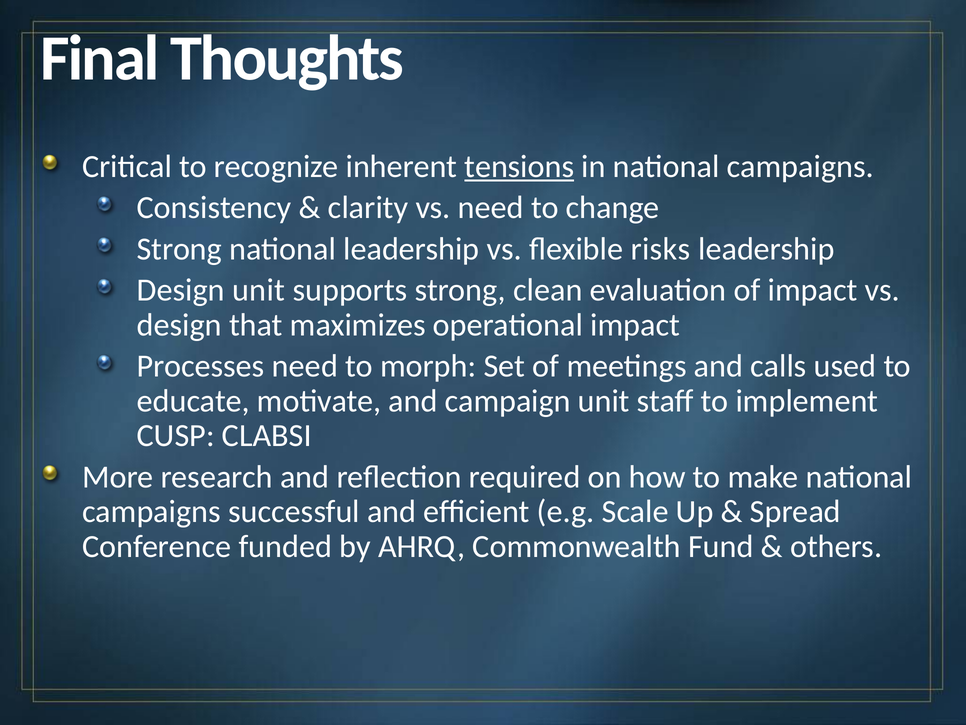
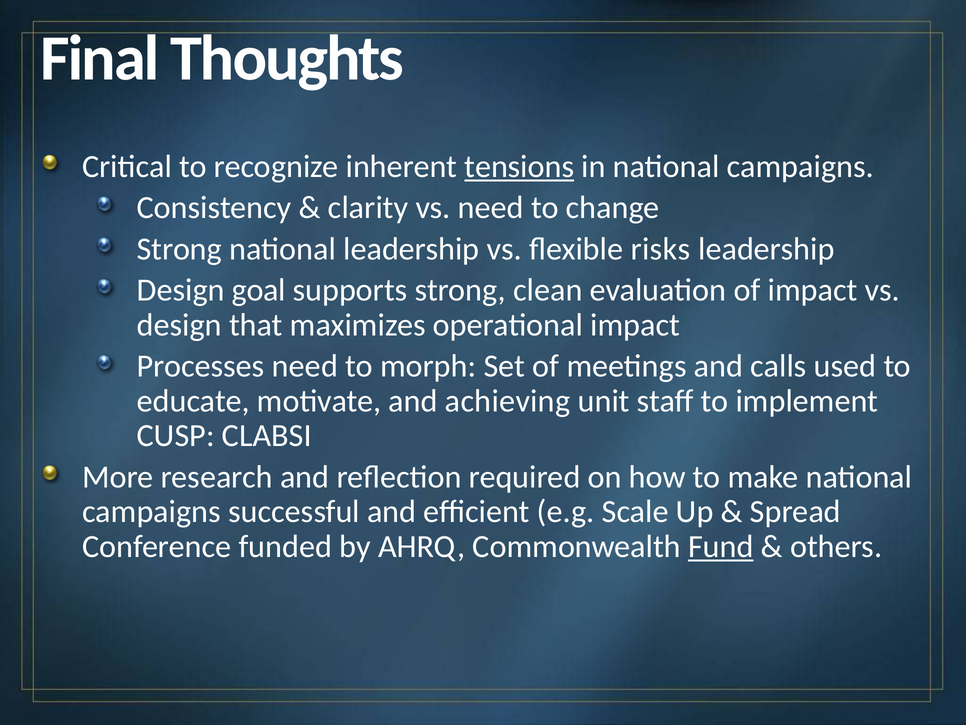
Design unit: unit -> goal (259, 290)
campaign: campaign -> achieving (508, 401)
Fund underline: none -> present (721, 546)
